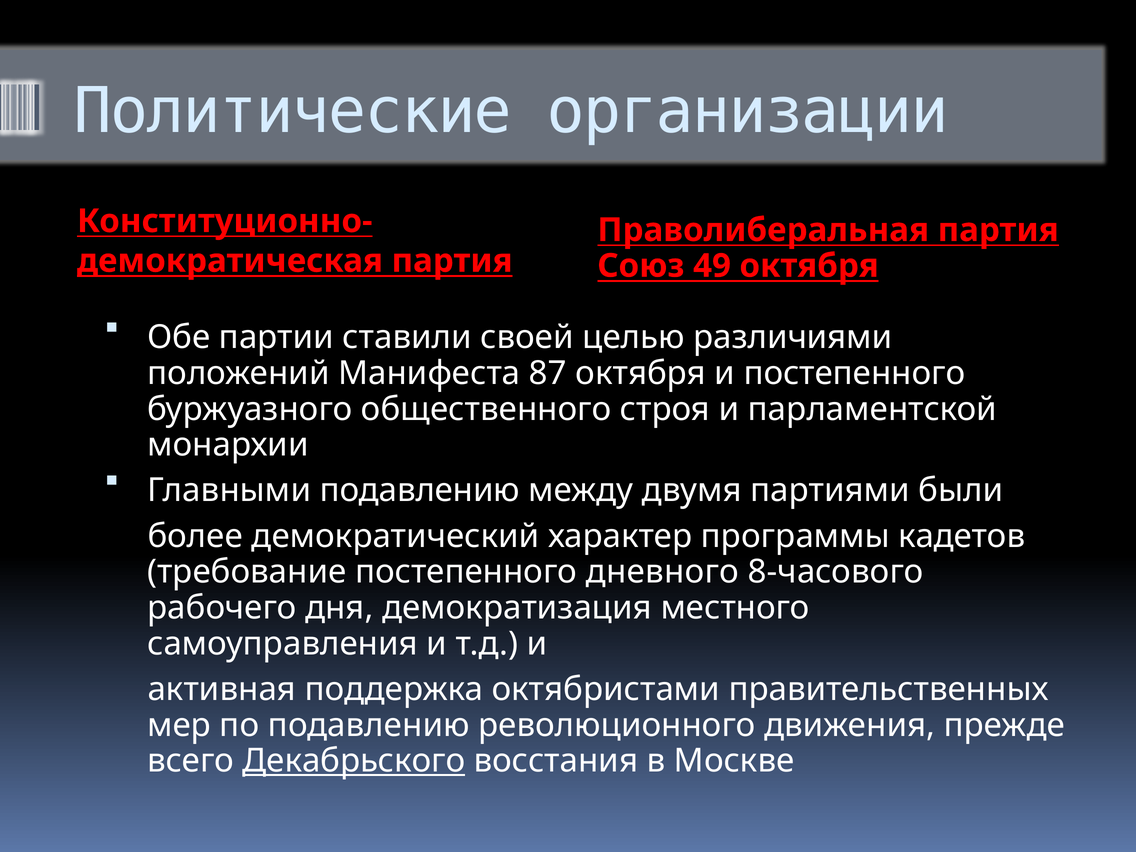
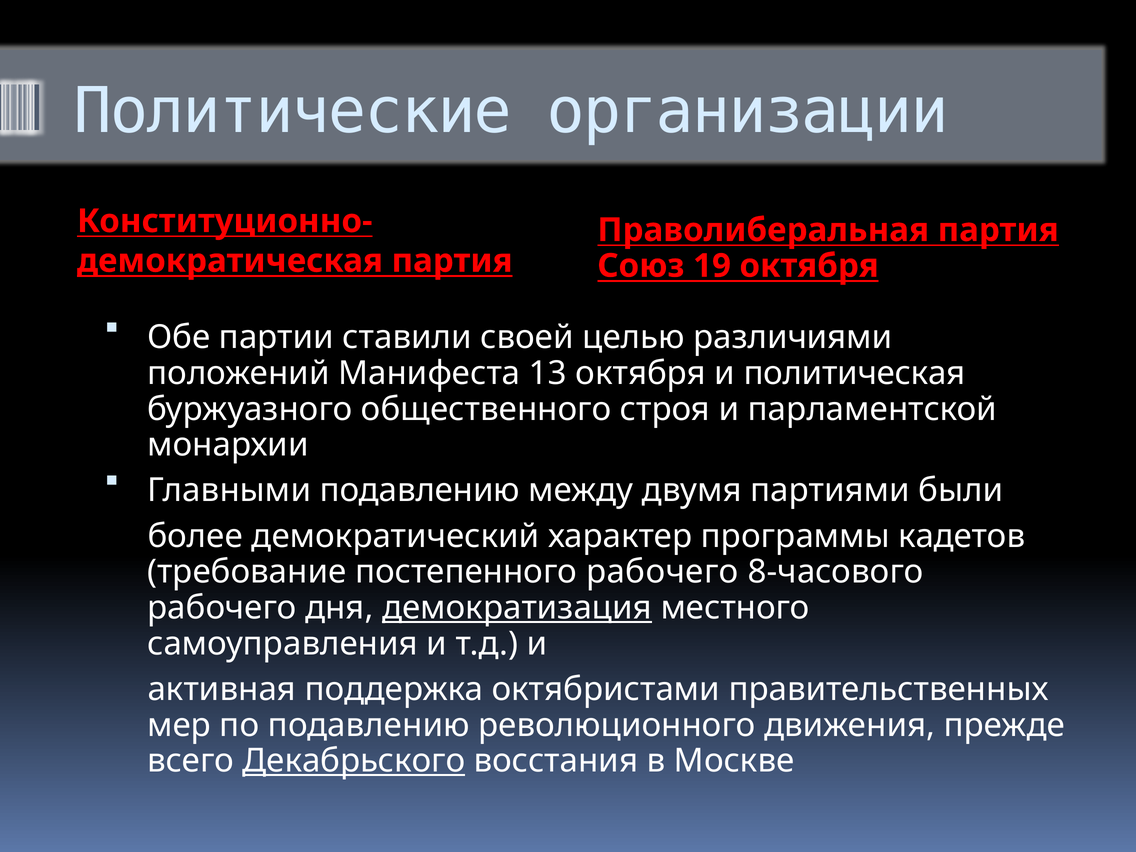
49: 49 -> 19 (712, 266)
87: 87 -> 13 (548, 373)
и постепенного: постепенного -> политическая (855, 373)
постепенного дневного: дневного -> рабочего (662, 572)
демократизация underline: none -> present (517, 608)
